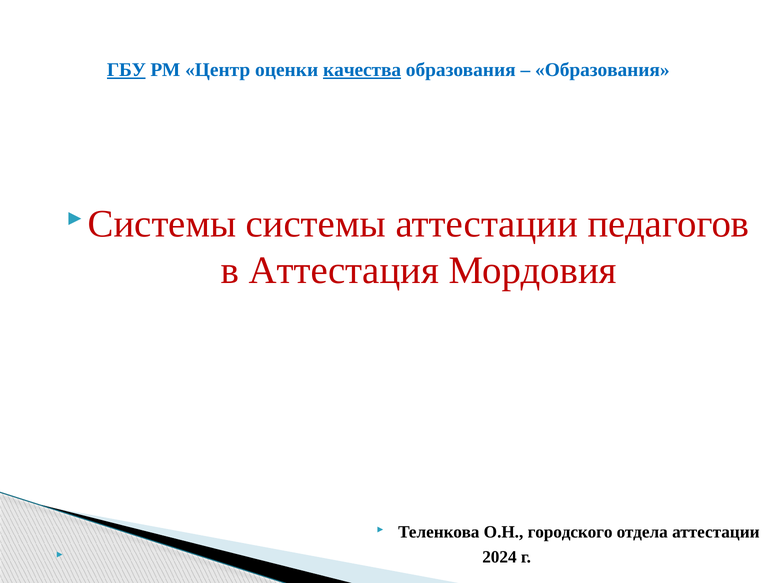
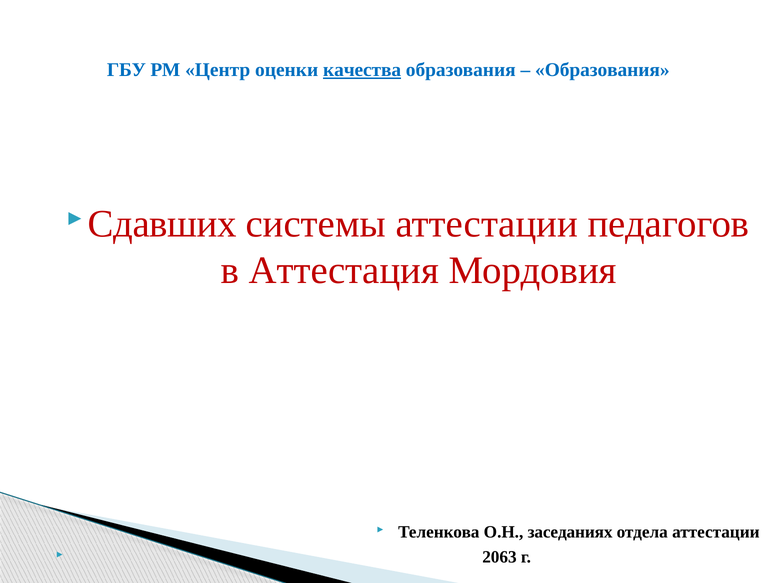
ГБУ underline: present -> none (126, 70)
Системы: Системы -> Сдавших (162, 224)
городского: городского -> заседаниях (570, 532)
2024: 2024 -> 2063 (499, 557)
